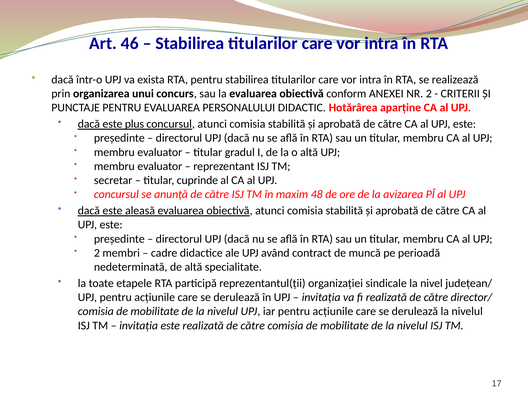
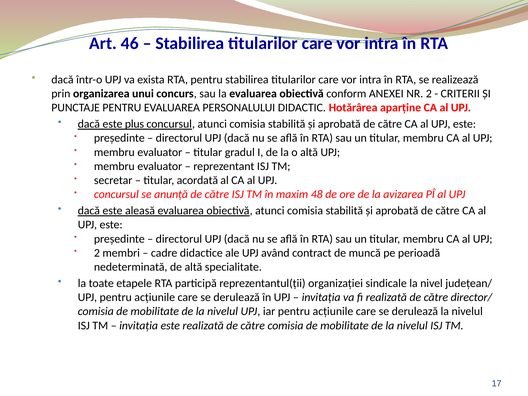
cuprinde: cuprinde -> acordată (197, 180)
